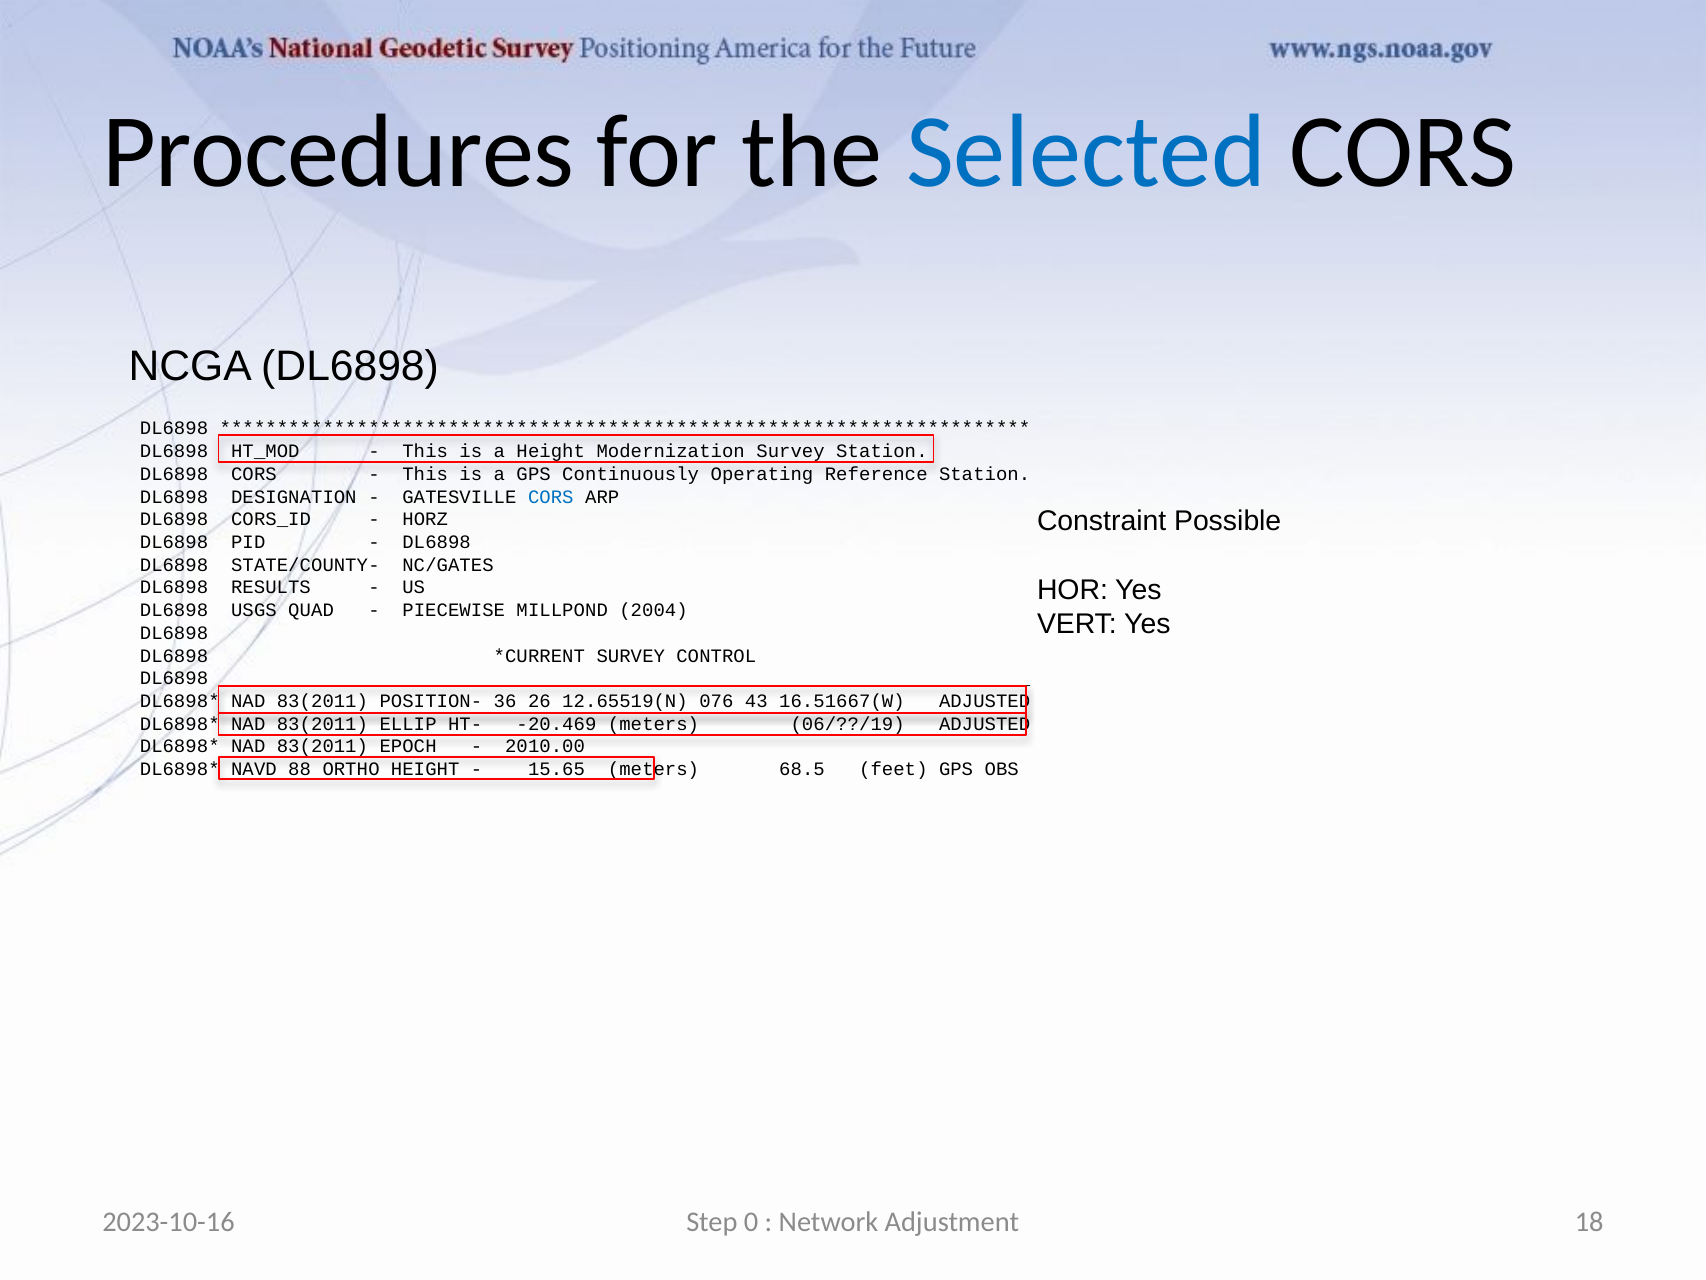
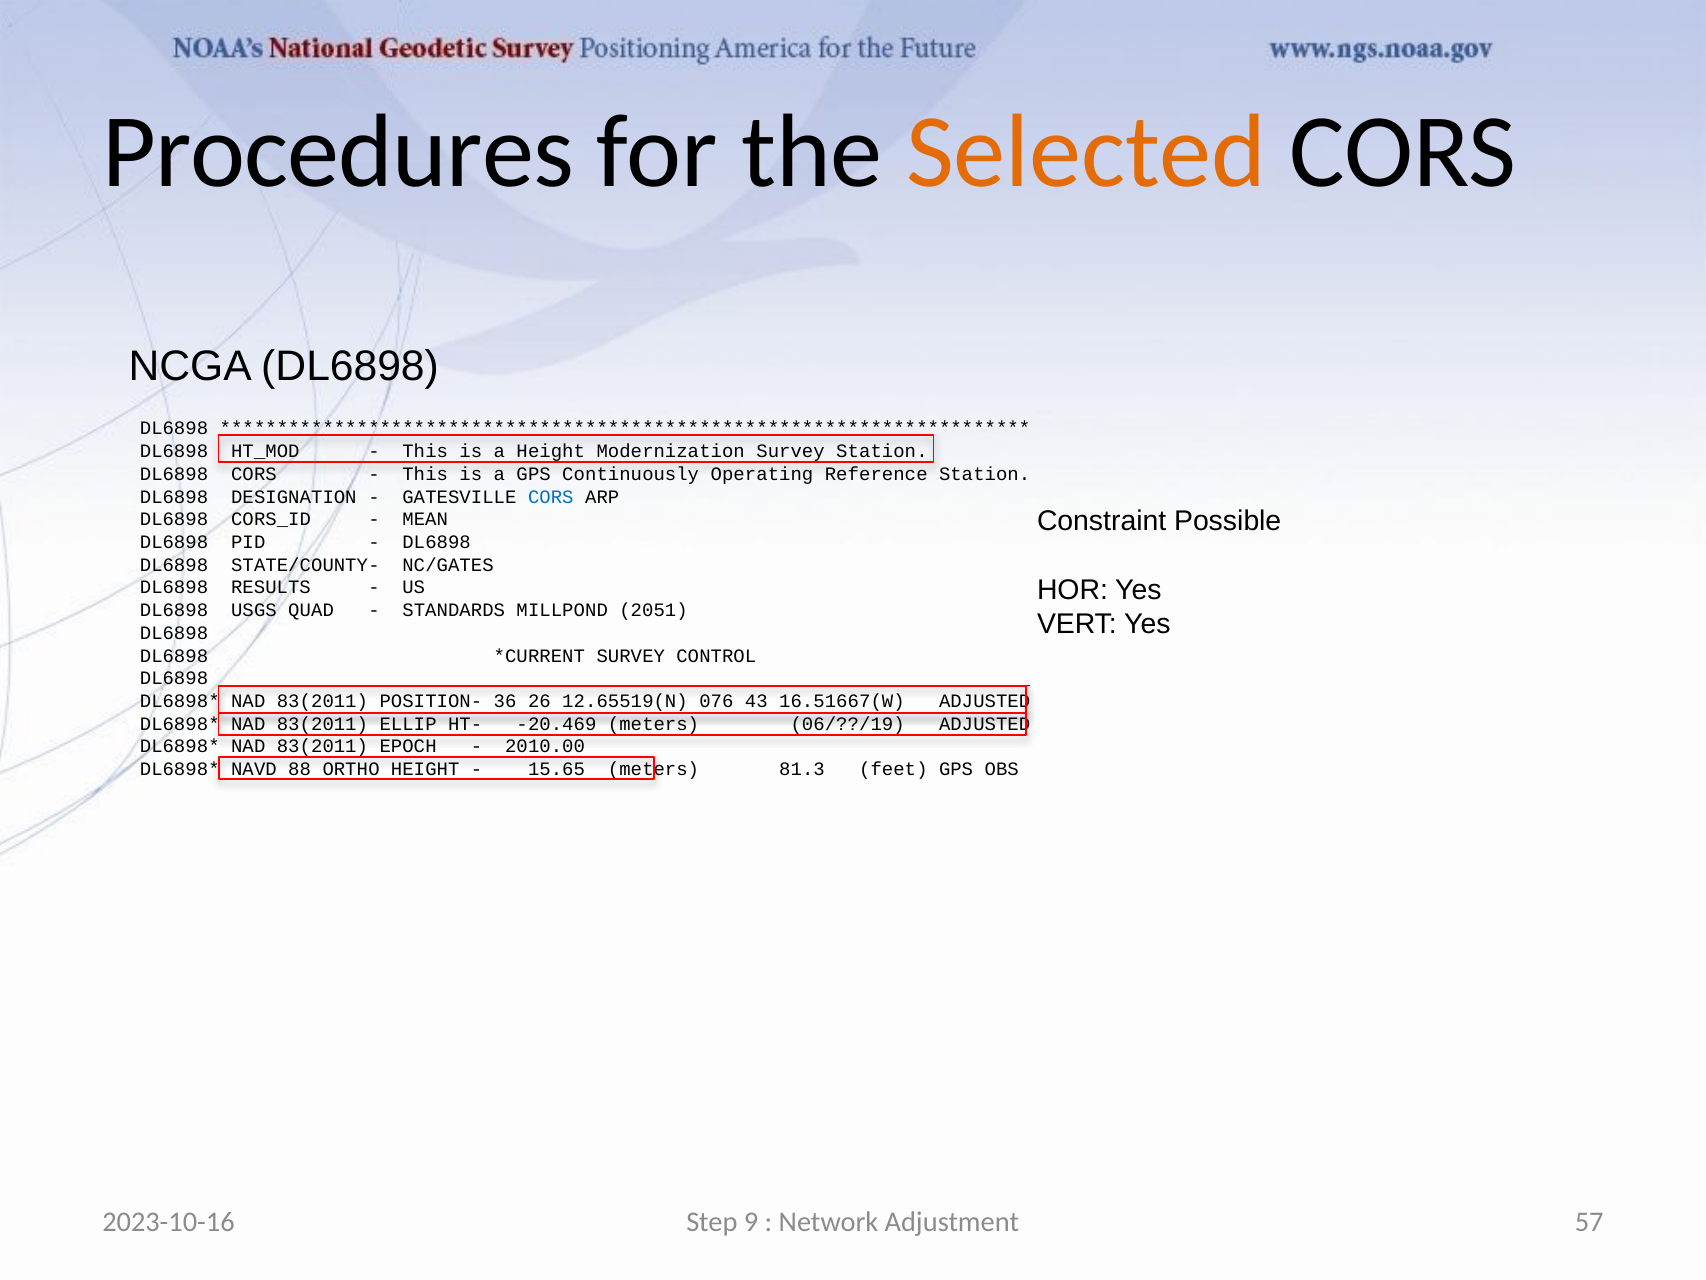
Selected colour: blue -> orange (1086, 152)
HORZ: HORZ -> MEAN (425, 519)
PIECEWISE: PIECEWISE -> STANDARDS (454, 610)
2004: 2004 -> 2051 (653, 610)
68.5: 68.5 -> 81.3 (802, 769)
0: 0 -> 9 (751, 1222)
18: 18 -> 57 (1589, 1222)
